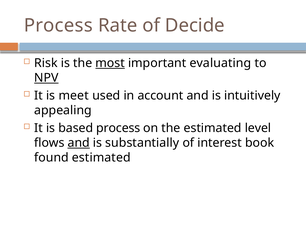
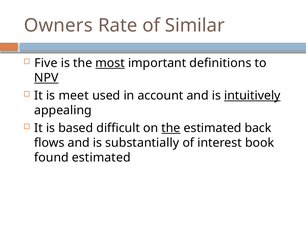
Process: Process -> Owners (58, 26)
Decide: Decide -> Similar (195, 26)
Risk: Risk -> Five (46, 63)
evaluating: evaluating -> definitions (220, 63)
intuitively underline: none -> present (252, 96)
based process: process -> difficult (118, 128)
the underline: none -> present (171, 128)
level: level -> back (258, 128)
and underline: present -> none (79, 143)
